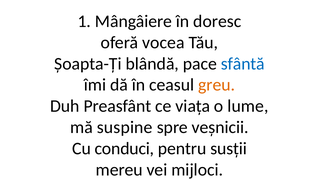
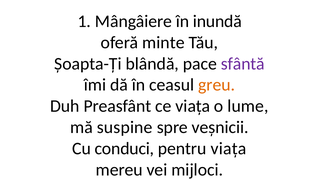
doresc: doresc -> inundă (217, 21)
vocea: vocea -> minte (163, 43)
sfântă colour: blue -> purple (243, 64)
pentru susții: susții -> viața (229, 149)
